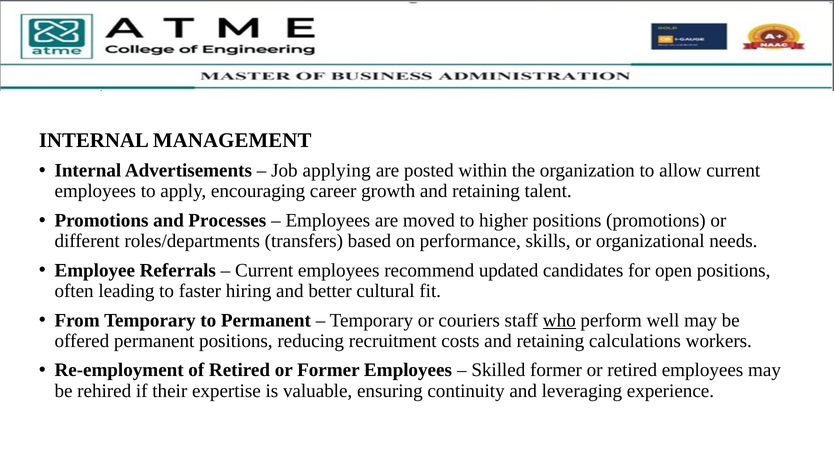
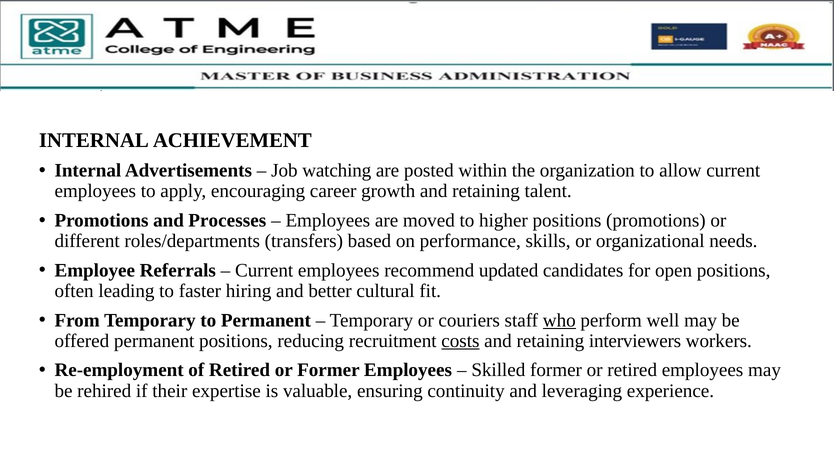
MANAGEMENT: MANAGEMENT -> ACHIEVEMENT (232, 140)
applying: applying -> watching (337, 171)
costs underline: none -> present (460, 341)
calculations: calculations -> interviewers (635, 341)
